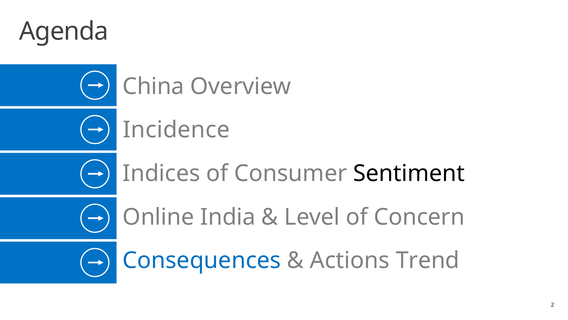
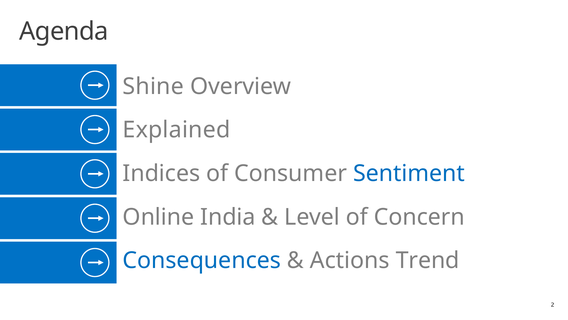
China: China -> Shine (153, 86)
Incidence: Incidence -> Explained (176, 130)
Sentiment colour: black -> blue (409, 173)
